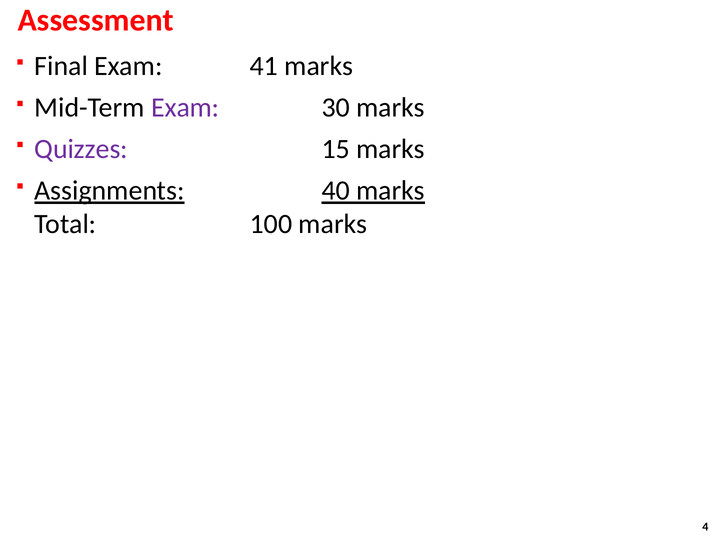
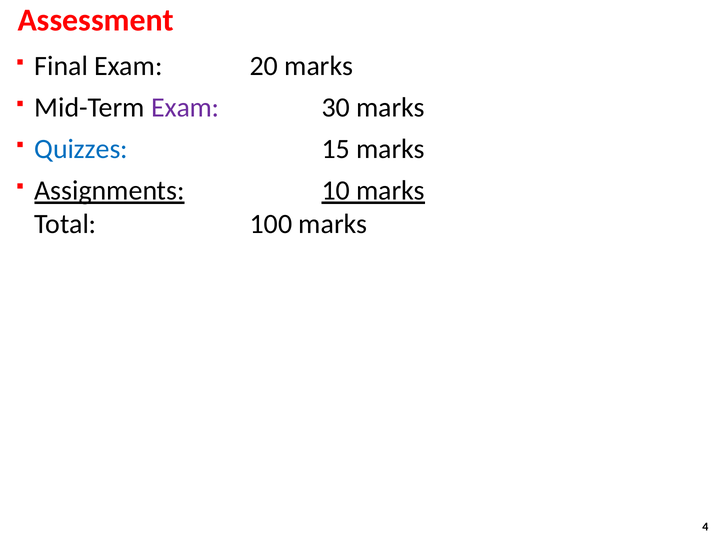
41: 41 -> 20 (264, 66)
Quizzes colour: purple -> blue (81, 149)
40: 40 -> 10 (336, 191)
